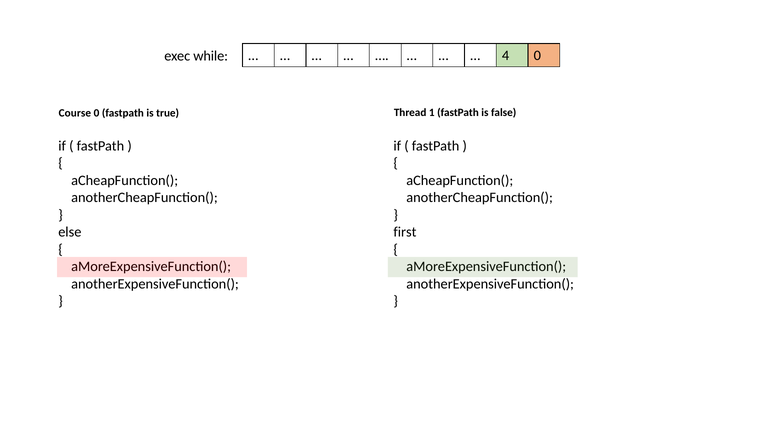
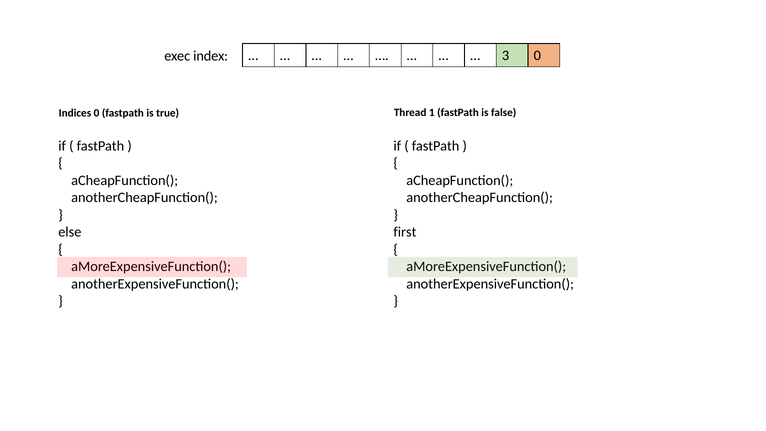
while: while -> index (211, 56)
4: 4 -> 3 (506, 55)
Course: Course -> Indices (75, 113)
